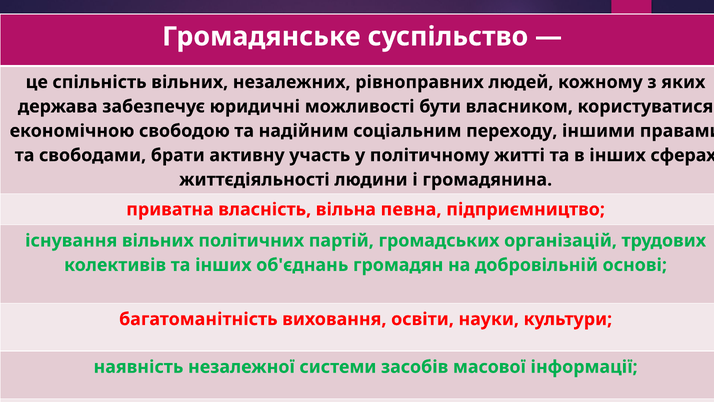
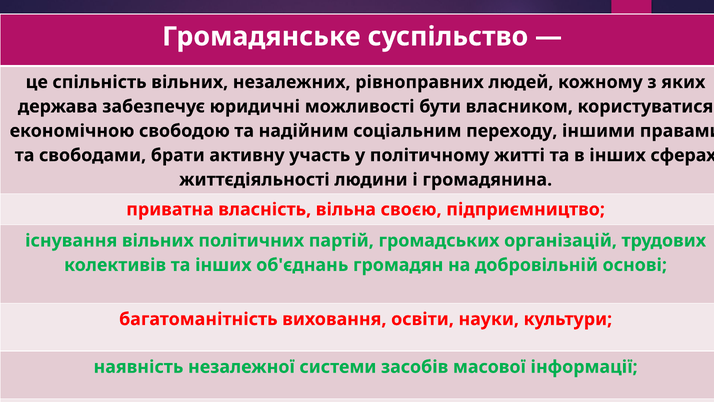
певна: певна -> своєю (411, 209)
